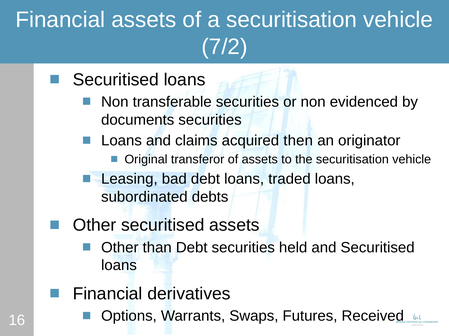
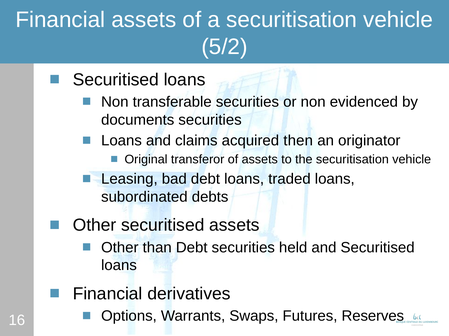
7/2: 7/2 -> 5/2 (224, 47)
Received: Received -> Reserves (373, 317)
